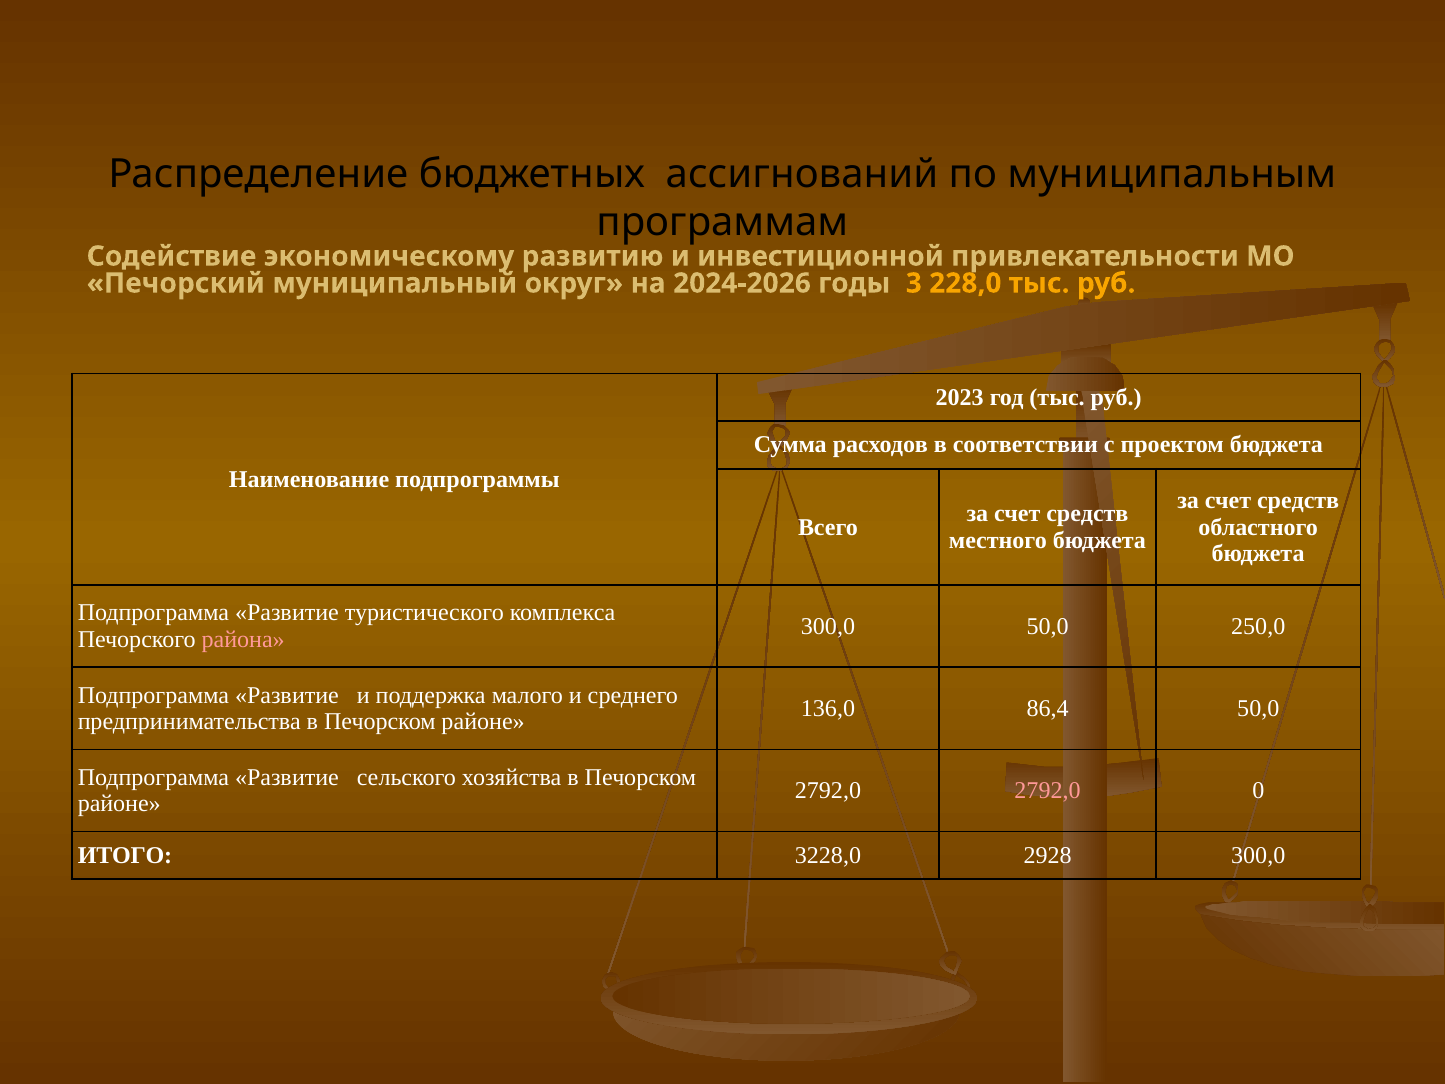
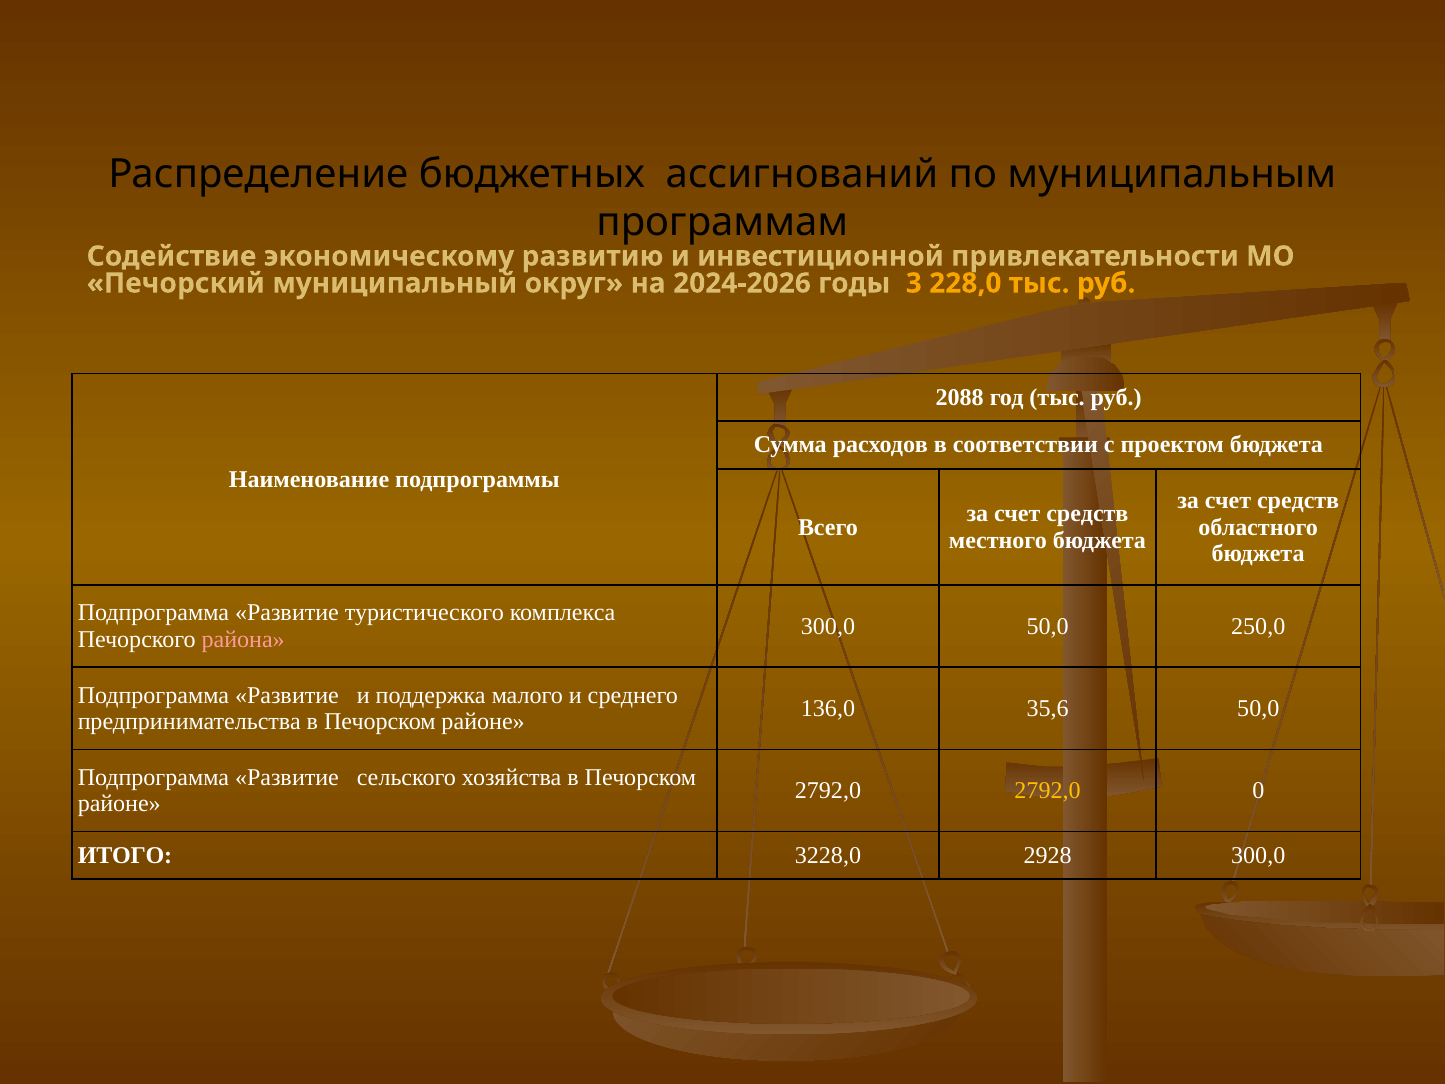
2023: 2023 -> 2088 (960, 397)
86,4: 86,4 -> 35,6 (1048, 708)
2792,0 colour: pink -> yellow (1048, 790)
